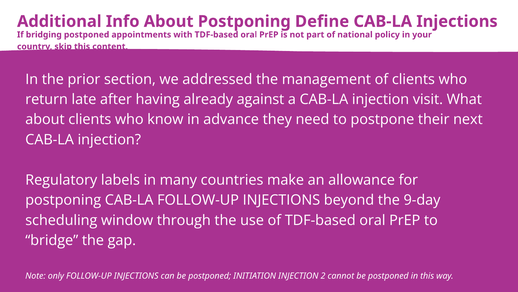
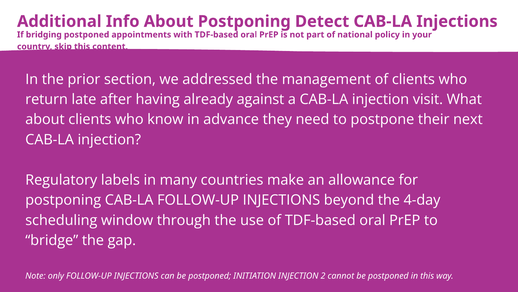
Define: Define -> Detect (322, 21)
9-day: 9-day -> 4-day (422, 200)
